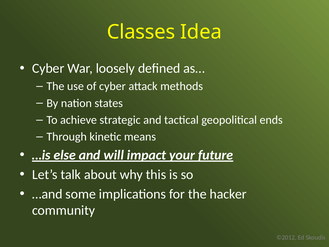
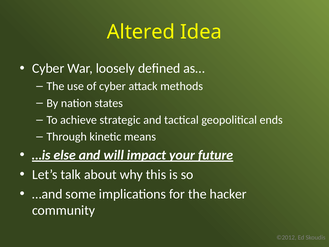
Classes: Classes -> Altered (141, 32)
